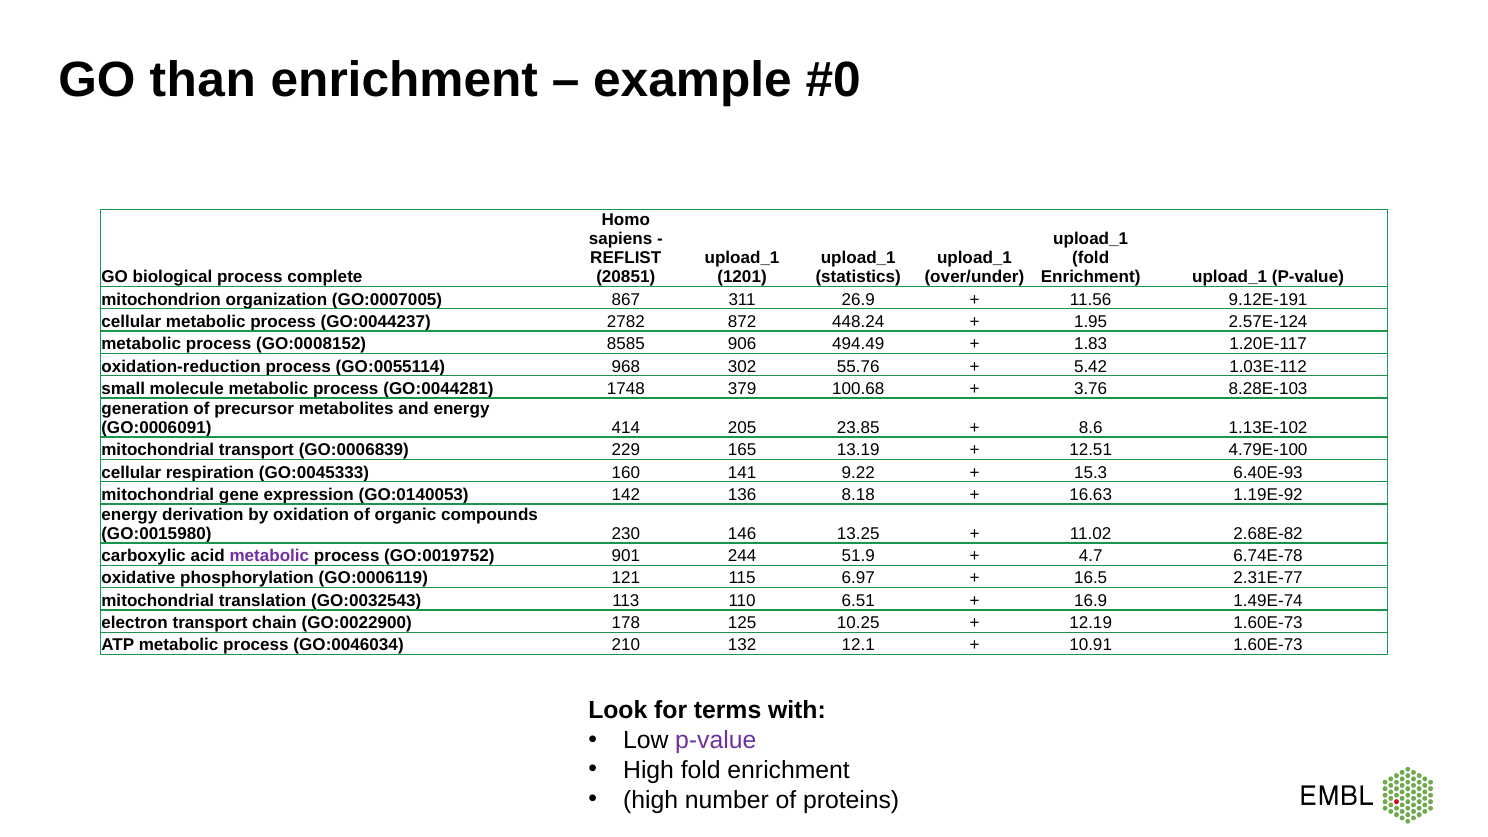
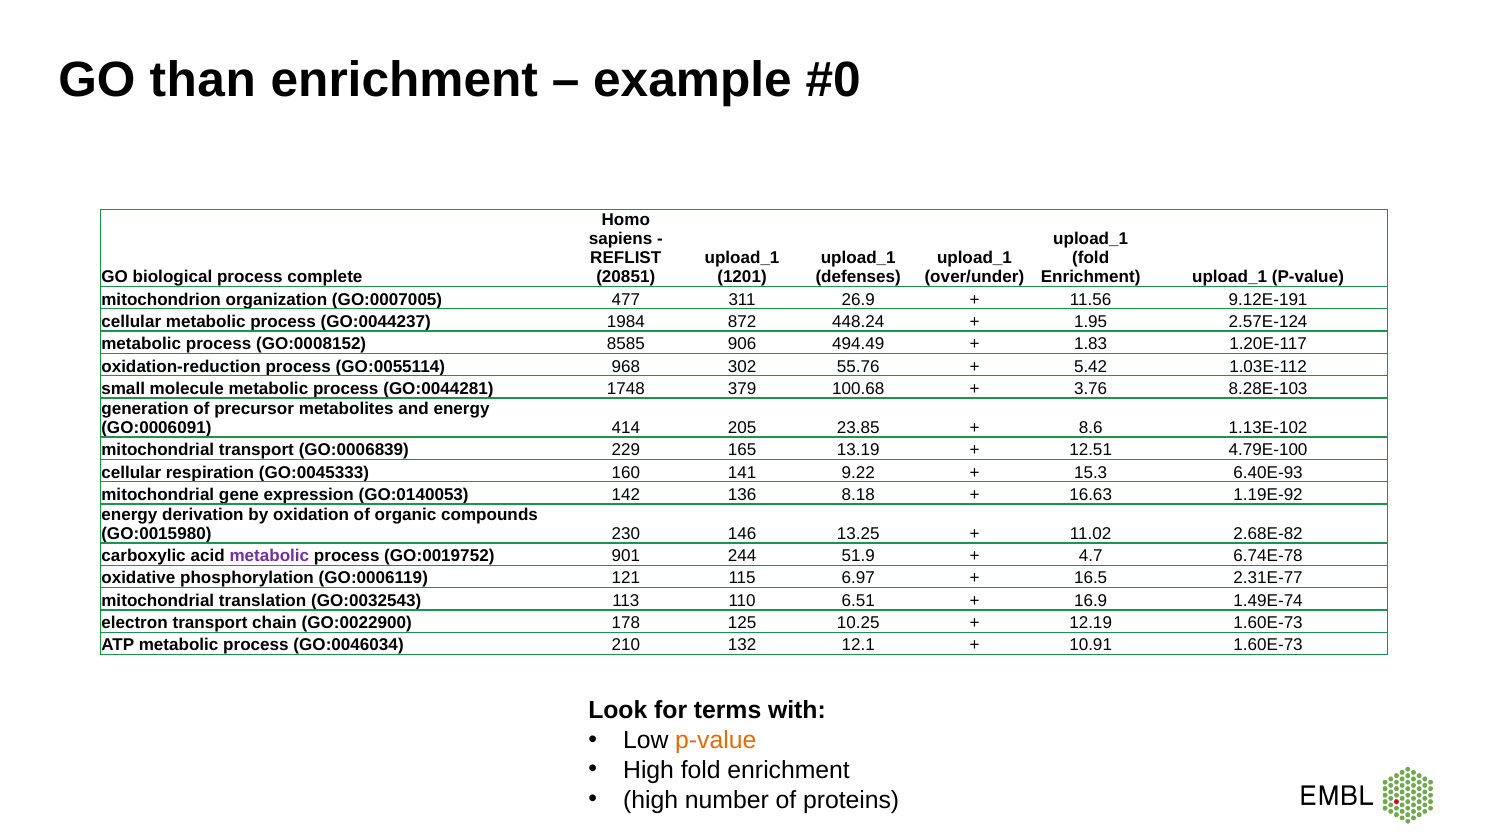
statistics: statistics -> defenses (858, 277)
867: 867 -> 477 (626, 300)
2782: 2782 -> 1984 (626, 322)
p-value colour: purple -> orange (716, 740)
